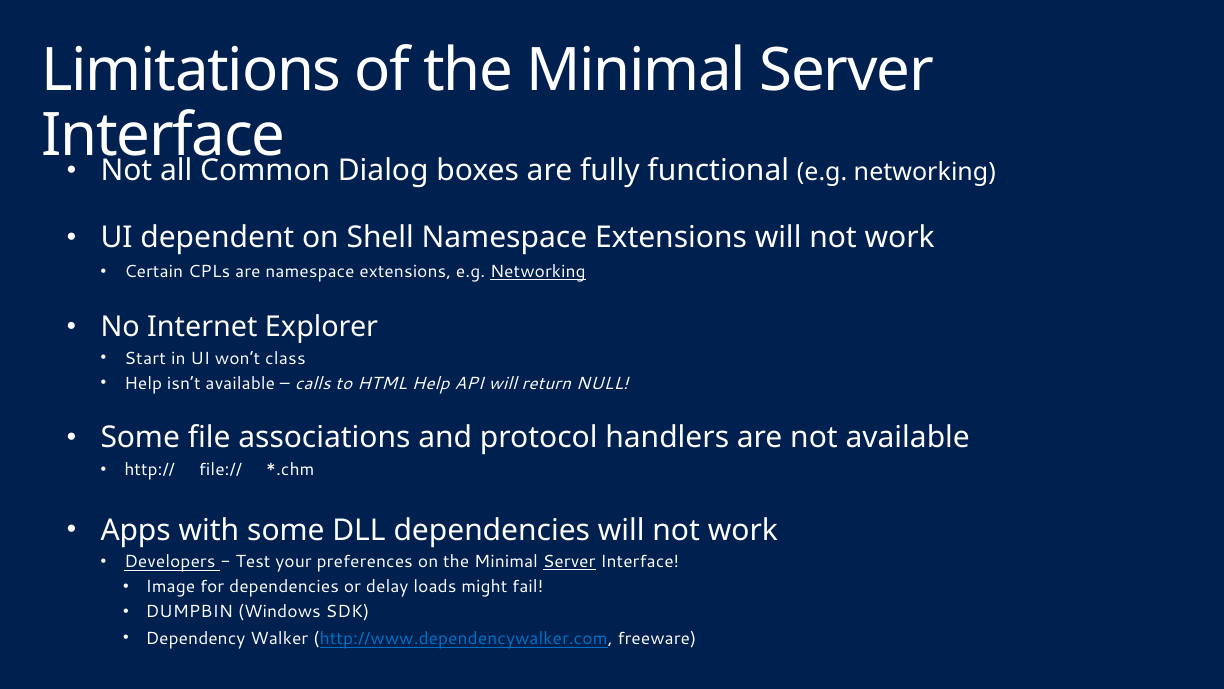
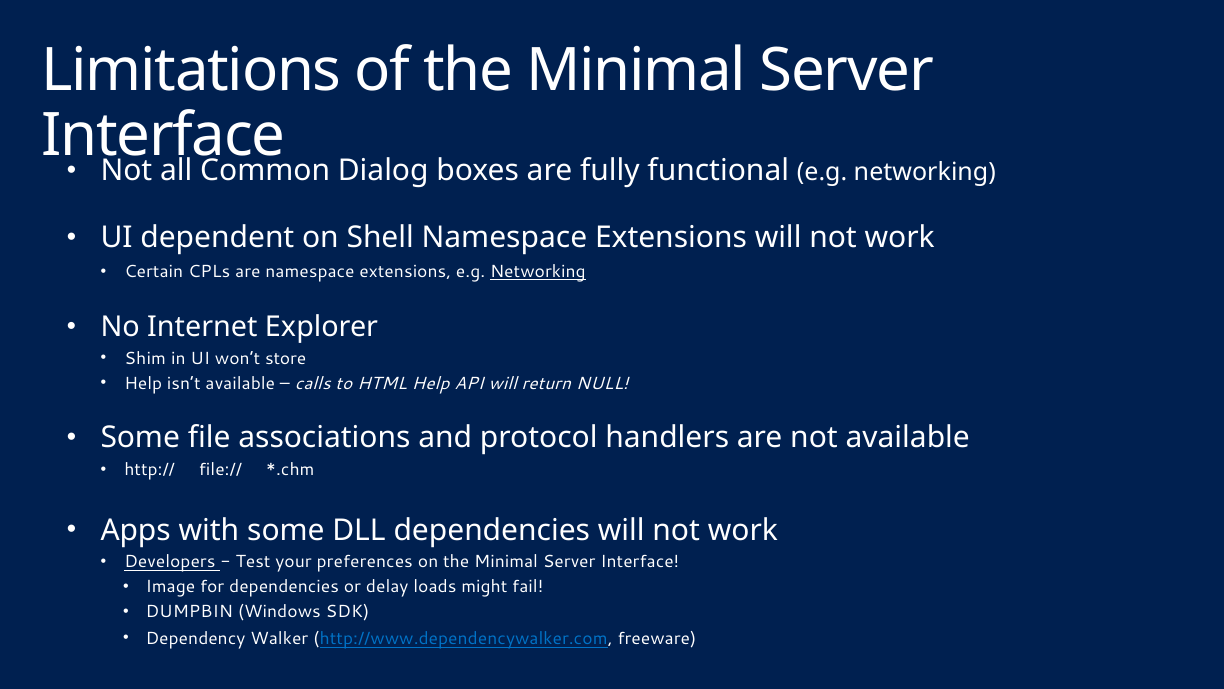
Start: Start -> Shim (145, 358)
class: class -> store (286, 358)
Server underline: present -> none (569, 561)
